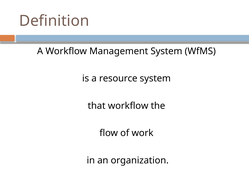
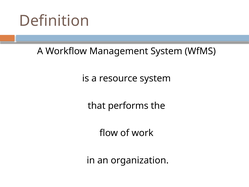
that workflow: workflow -> performs (128, 106)
